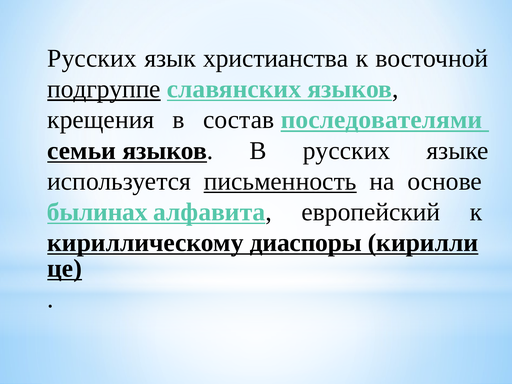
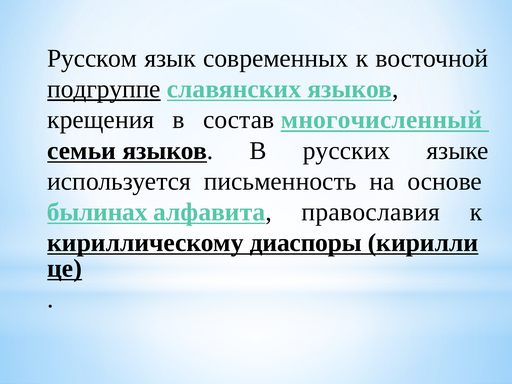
Русских: Русских -> Русском (92, 58)
христианства: христианства -> современных (276, 58)
последователями: последователями -> многочисленный (381, 120)
письменность underline: present -> none (280, 181)
европейский: европейский -> православия (371, 212)
